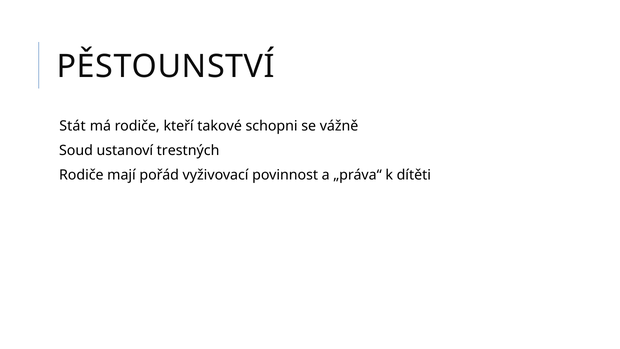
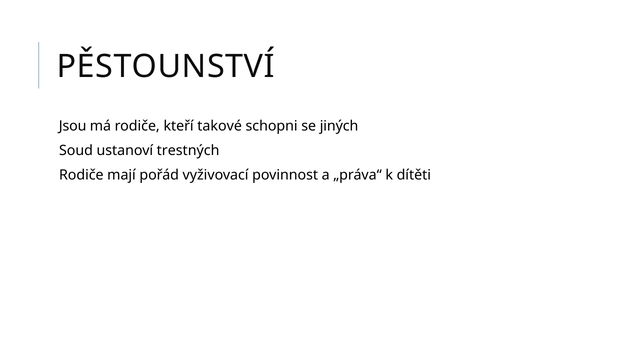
Stát: Stát -> Jsou (73, 126)
vážně: vážně -> jiných (339, 126)
